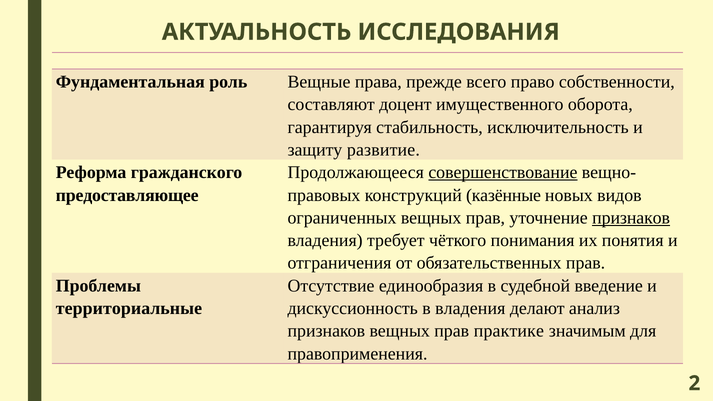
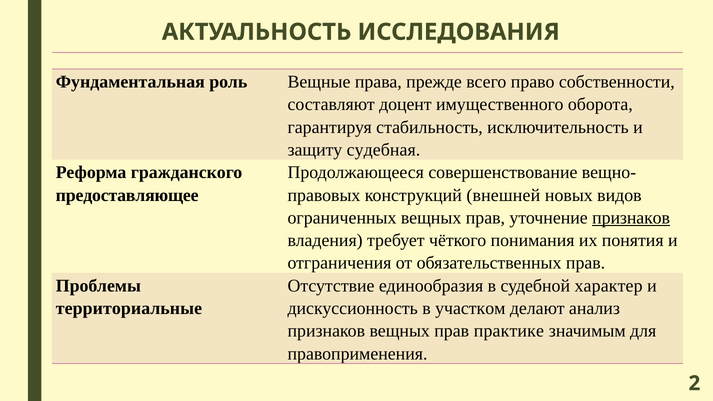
развитие: развитие -> судебная (383, 150)
совершенствование underline: present -> none (503, 173)
казённые: казённые -> внешней (503, 195)
введение: введение -> характер (609, 286)
в владения: владения -> участком (470, 308)
